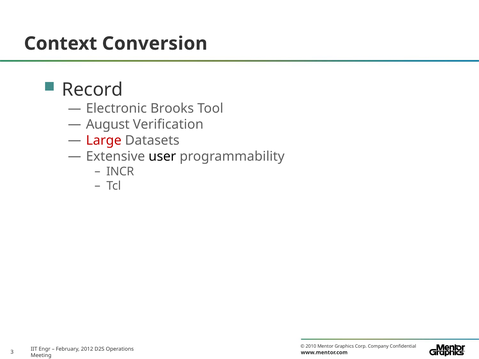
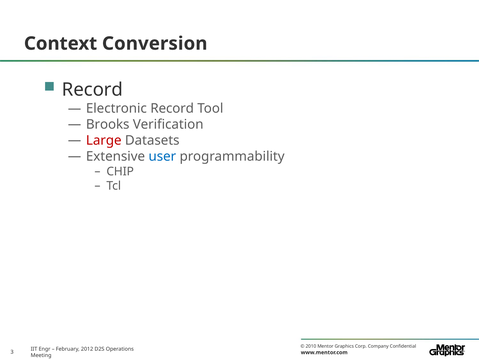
Electronic Brooks: Brooks -> Record (172, 109)
August: August -> Brooks (108, 125)
user colour: black -> blue (162, 156)
INCR: INCR -> CHIP (120, 172)
